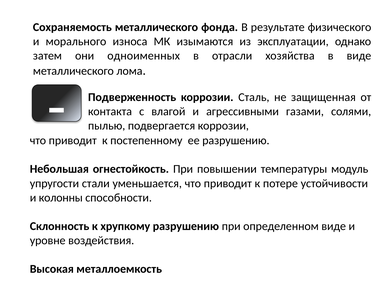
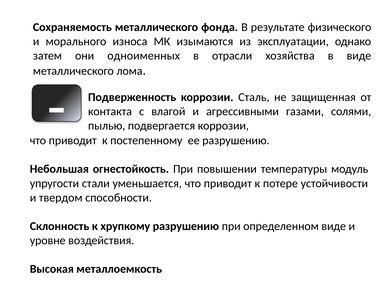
колонны: колонны -> твердом (61, 197)
